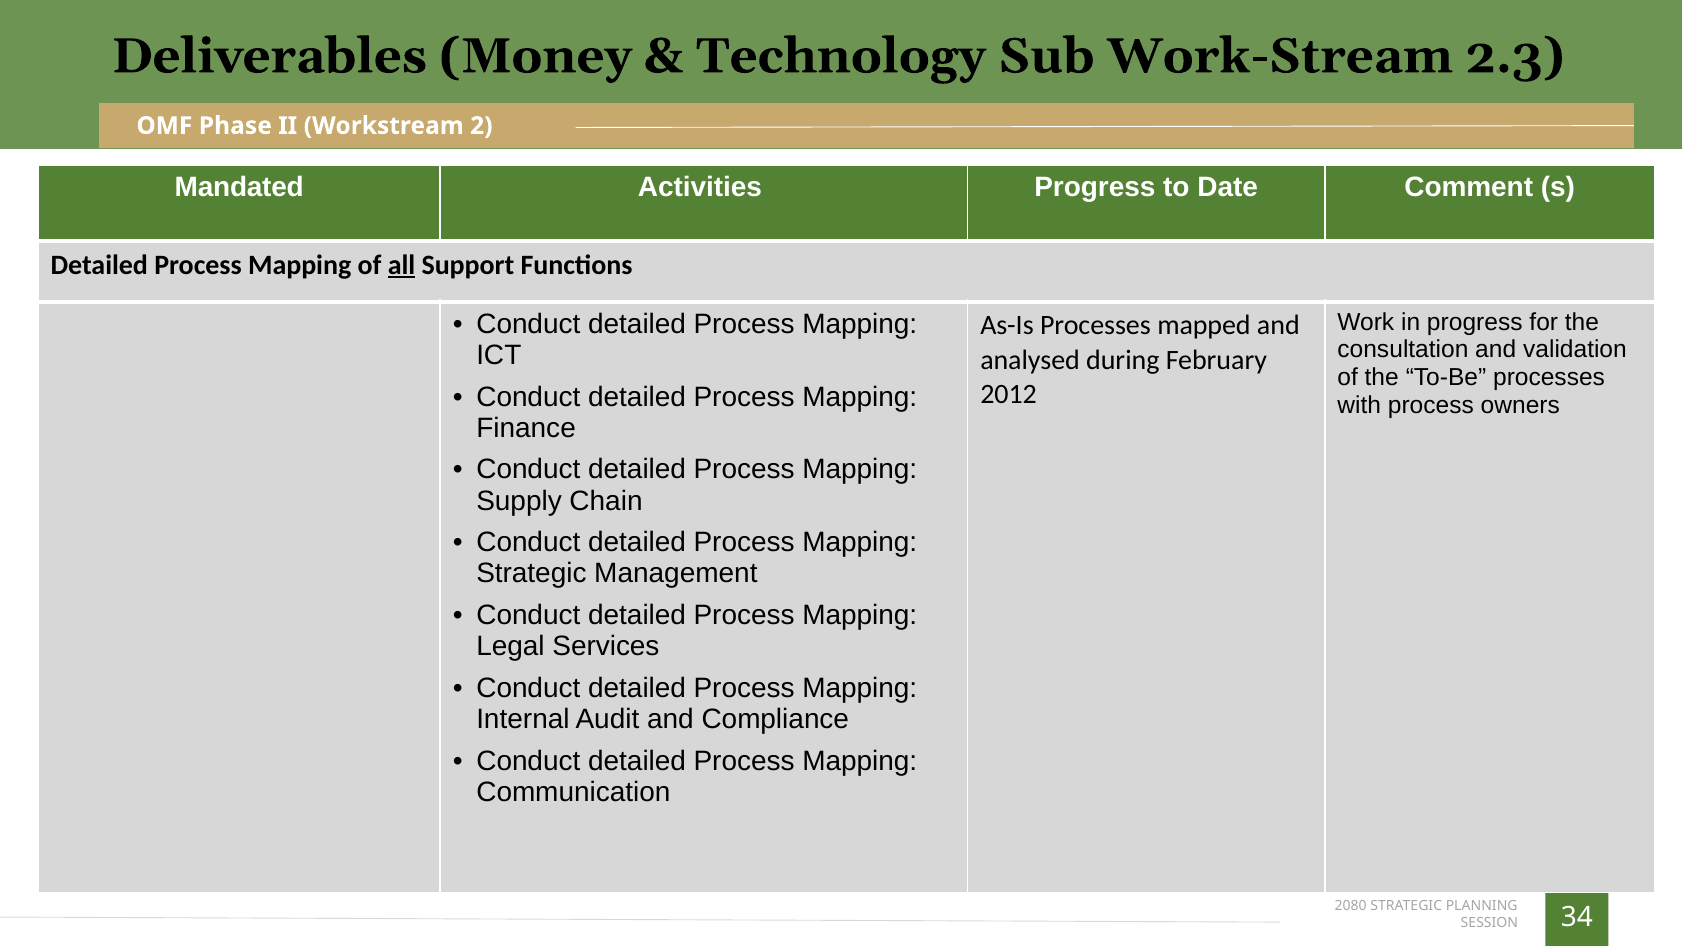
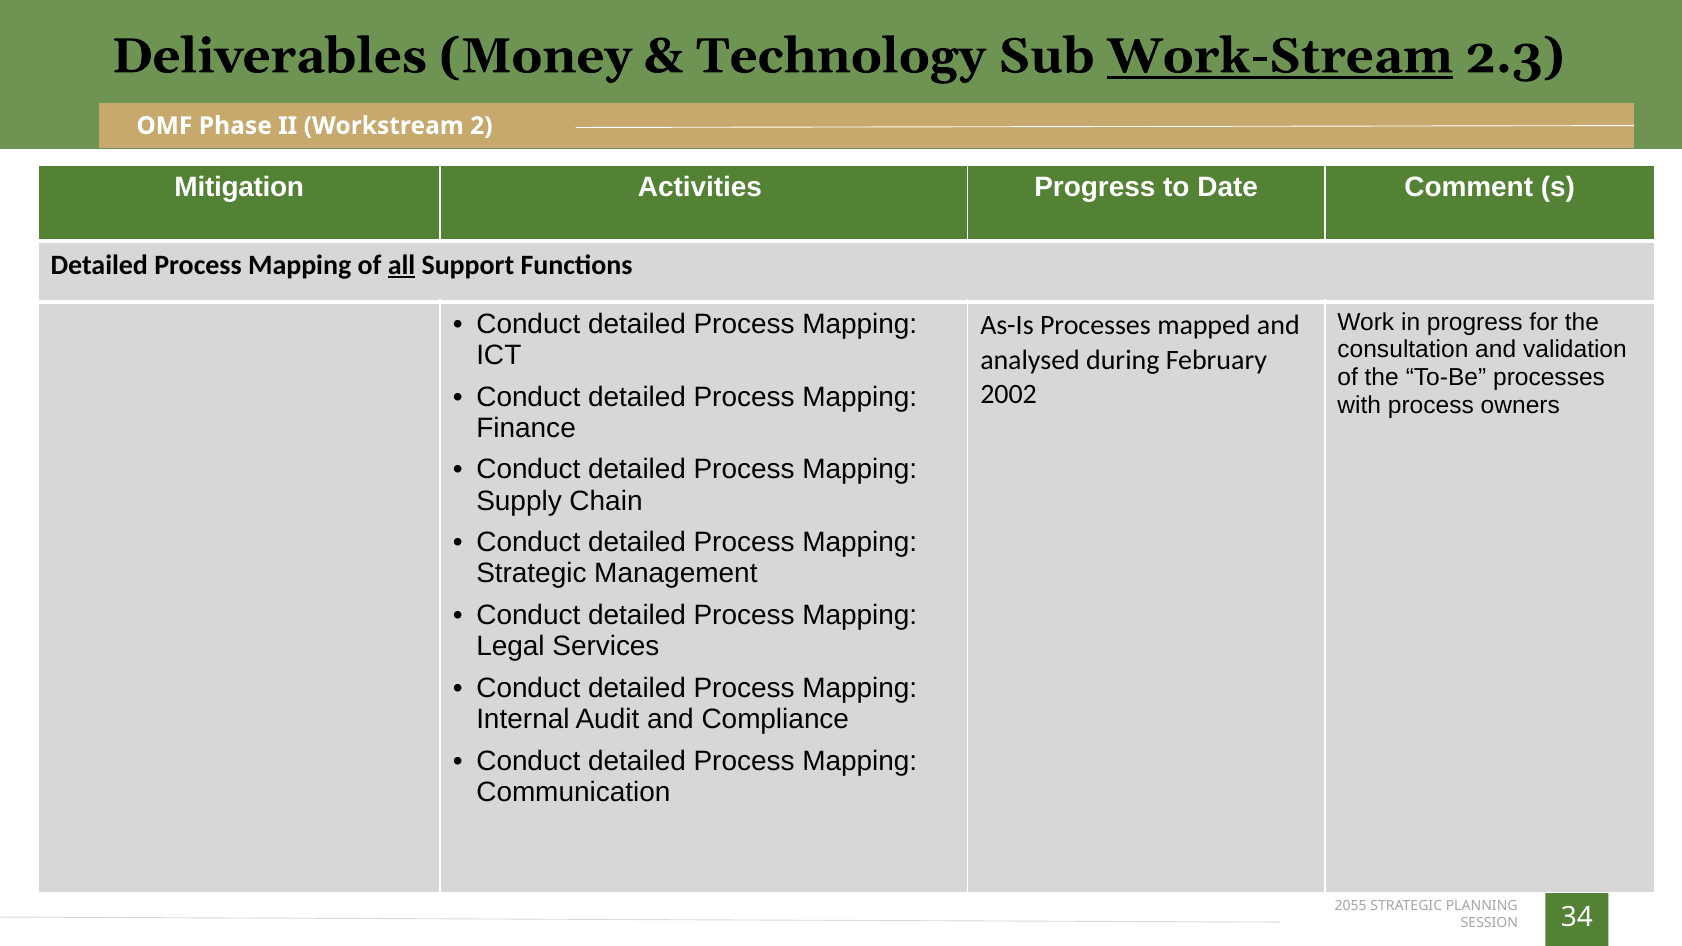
Work-Stream underline: none -> present (1280, 56)
Mandated: Mandated -> Mitigation (239, 187)
2012: 2012 -> 2002 (1009, 394)
2080: 2080 -> 2055 (1351, 906)
